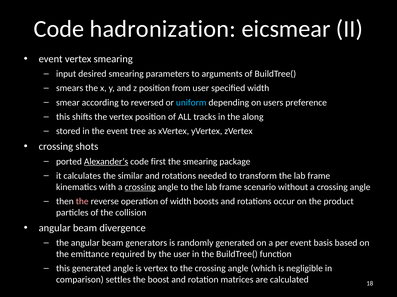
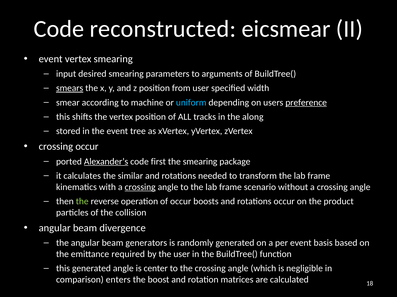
hadronization: hadronization -> reconstructed (163, 29)
smears underline: none -> present (70, 88)
reversed: reversed -> machine (147, 103)
preference underline: none -> present (306, 103)
crossing shots: shots -> occur (87, 147)
the colour: pink -> light green (82, 202)
of width: width -> occur (181, 202)
is vertex: vertex -> center (156, 269)
settles: settles -> enters (118, 280)
